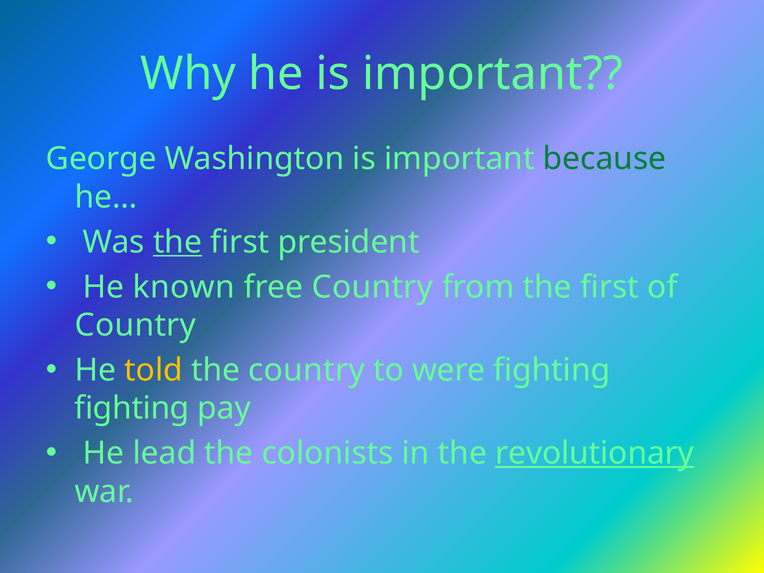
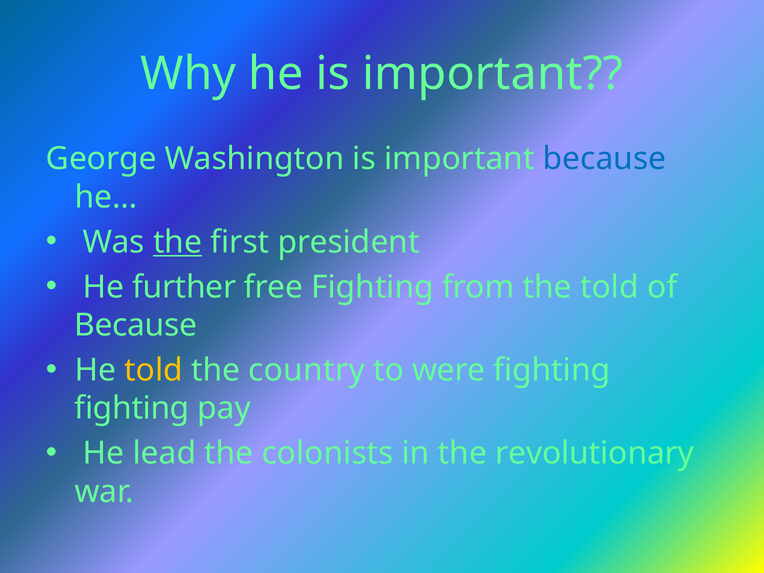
because colour: green -> blue (605, 159)
known: known -> further (184, 287)
free Country: Country -> Fighting (373, 287)
from the first: first -> told (609, 287)
Country: Country -> Because (136, 325)
revolutionary underline: present -> none (595, 453)
